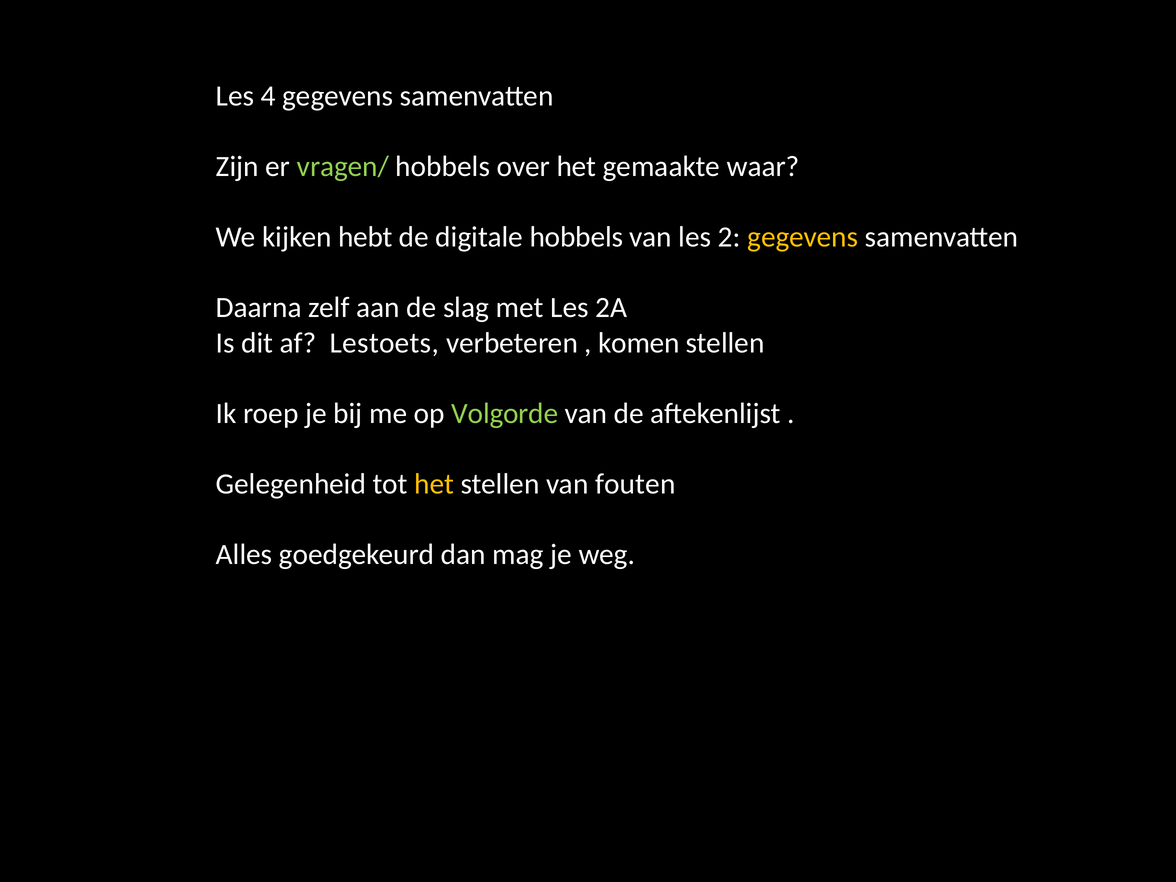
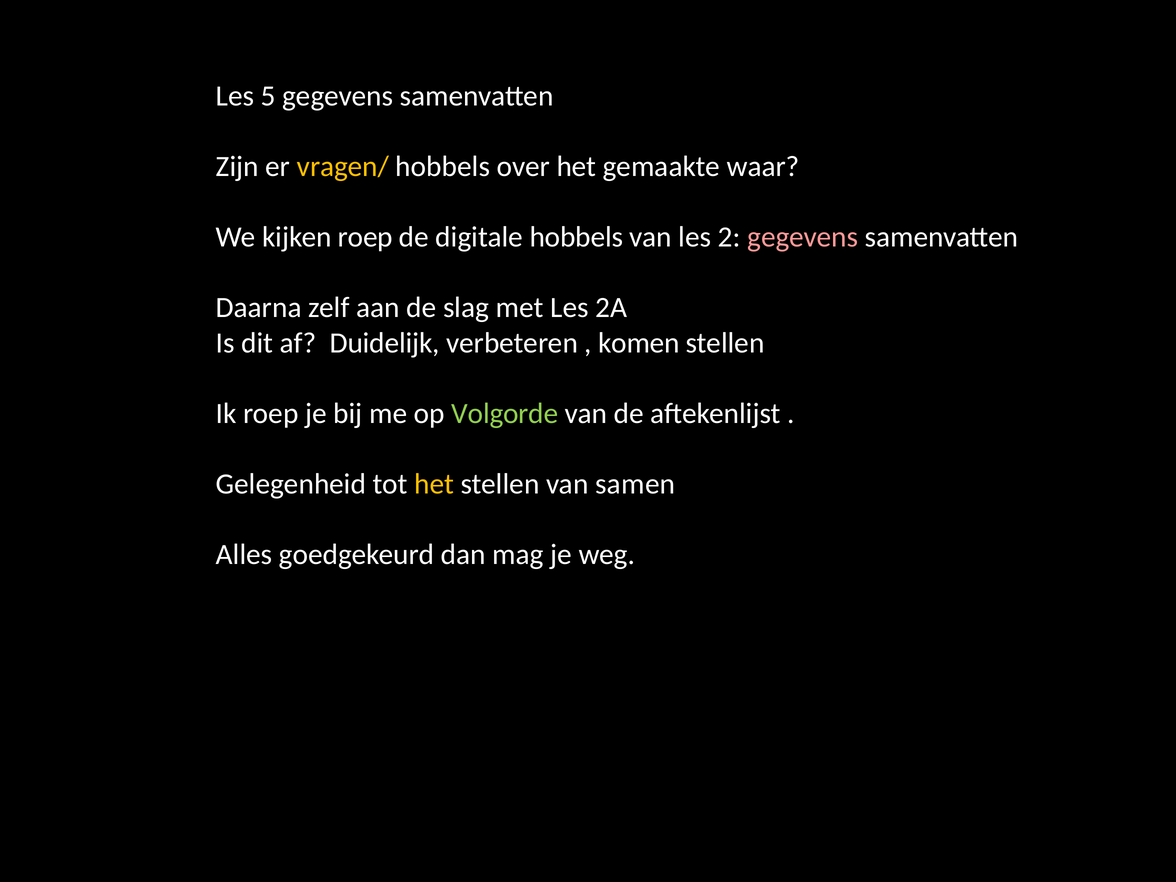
4: 4 -> 5 (268, 96)
vragen/ colour: light green -> yellow (343, 167)
kijken hebt: hebt -> roep (365, 237)
gegevens colour: yellow -> pink (803, 237)
Lestoets: Lestoets -> Duidelijk (385, 343)
fouten: fouten -> samen (635, 484)
